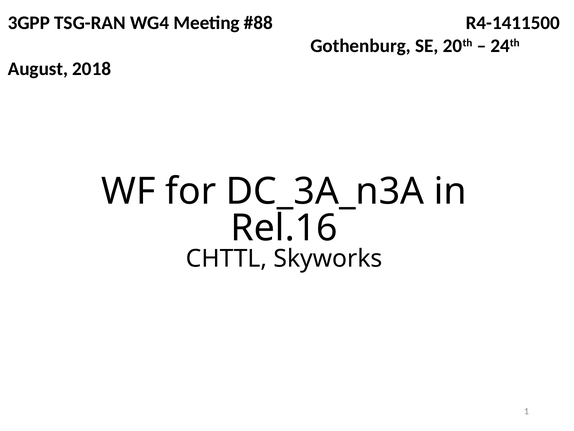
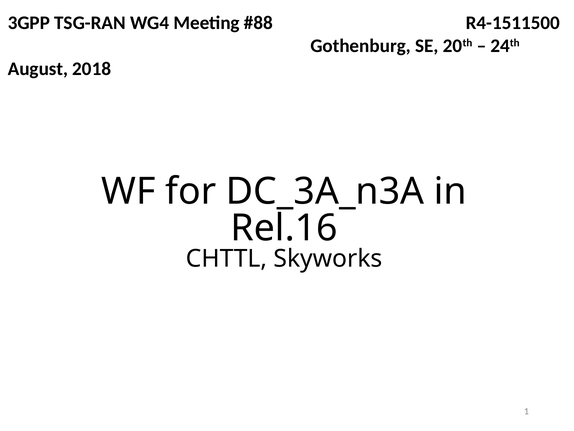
R4-1411500: R4-1411500 -> R4-1511500 (513, 23)
